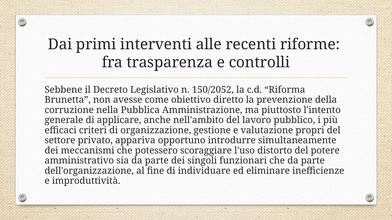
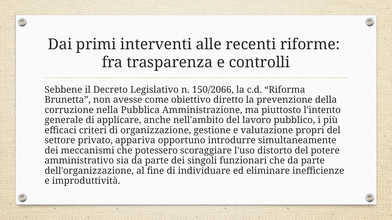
150/2052: 150/2052 -> 150/2066 (213, 90)
